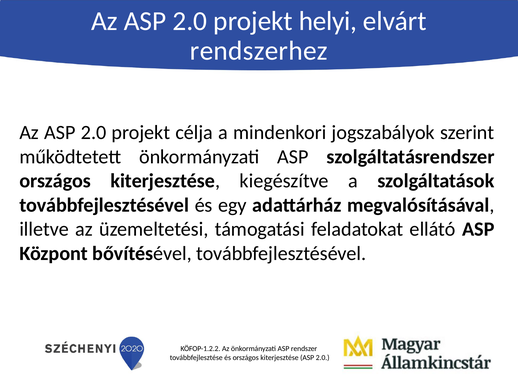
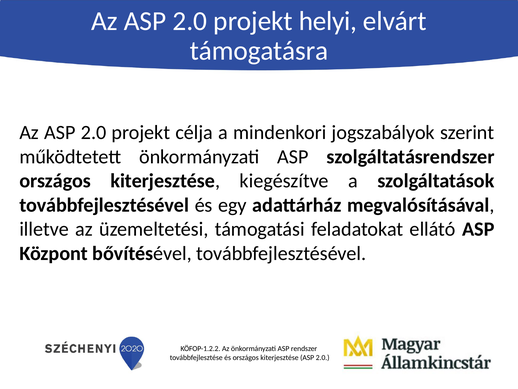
rendszerhez: rendszerhez -> támogatásra (259, 51)
